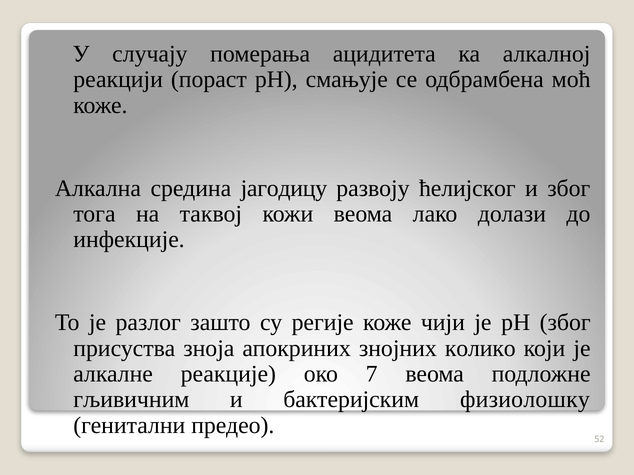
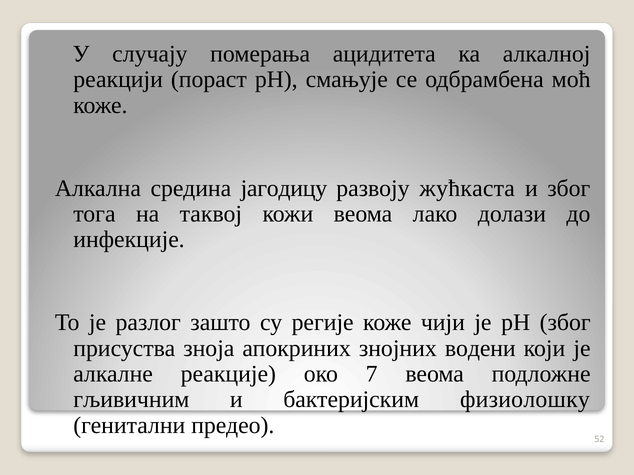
ћелијског: ћелијског -> жућкаста (467, 188)
колико: колико -> водени (480, 349)
